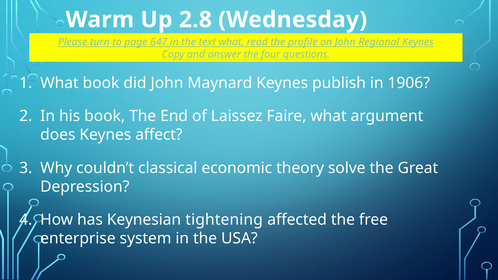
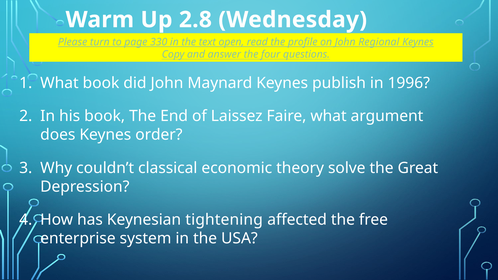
647: 647 -> 330 (159, 42)
text what: what -> open (231, 42)
1906: 1906 -> 1996 (409, 83)
affect: affect -> order (159, 135)
